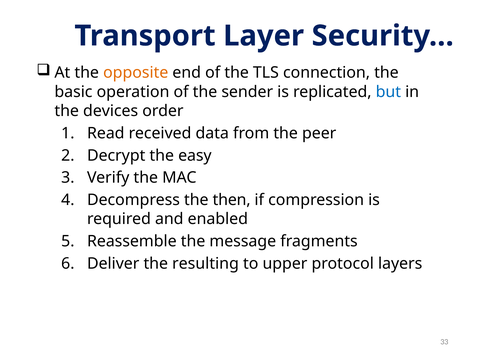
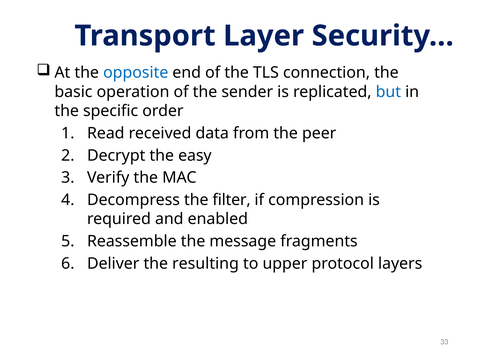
opposite colour: orange -> blue (136, 73)
devices: devices -> specific (111, 111)
then: then -> filter (232, 200)
